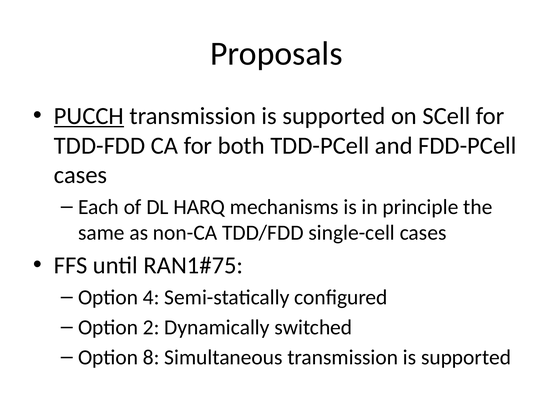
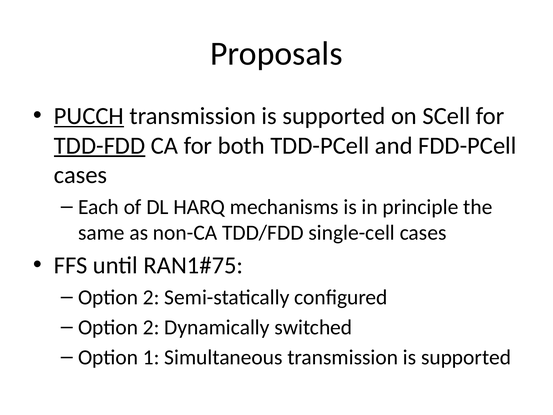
TDD-FDD underline: none -> present (100, 146)
4: 4 -> 2 (151, 297)
8: 8 -> 1 (151, 357)
